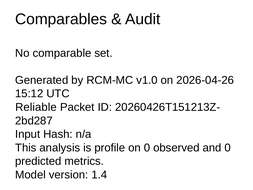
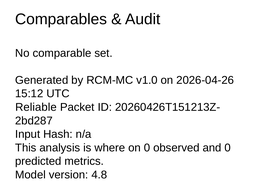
profile: profile -> where (110, 148)
1.4: 1.4 -> 4.8 (99, 175)
